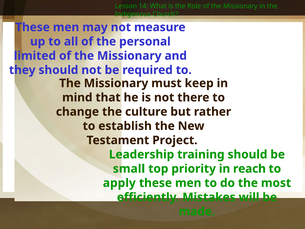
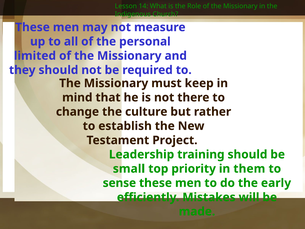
reach: reach -> them (249, 169)
apply: apply -> sense (119, 183)
most: most -> early (276, 183)
